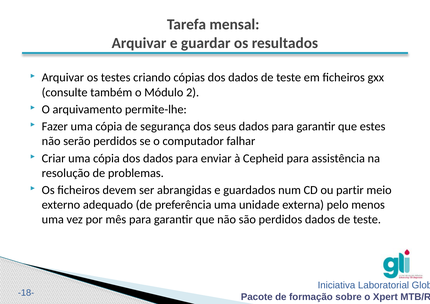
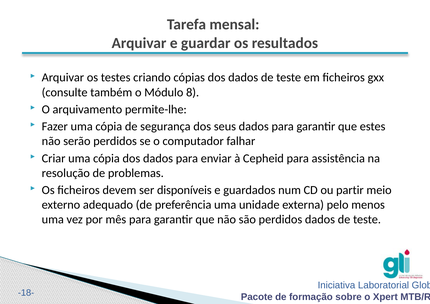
2: 2 -> 8 (193, 92)
abrangidas: abrangidas -> disponíveis (184, 190)
